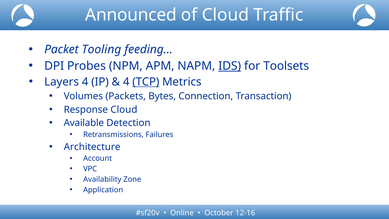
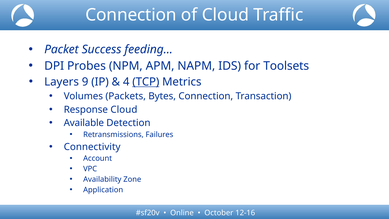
Announced: Announced -> Connection (131, 15)
Tooling: Tooling -> Success (102, 49)
IDS underline: present -> none (230, 66)
Layers 4: 4 -> 9 (85, 82)
Architecture: Architecture -> Connectivity (92, 147)
